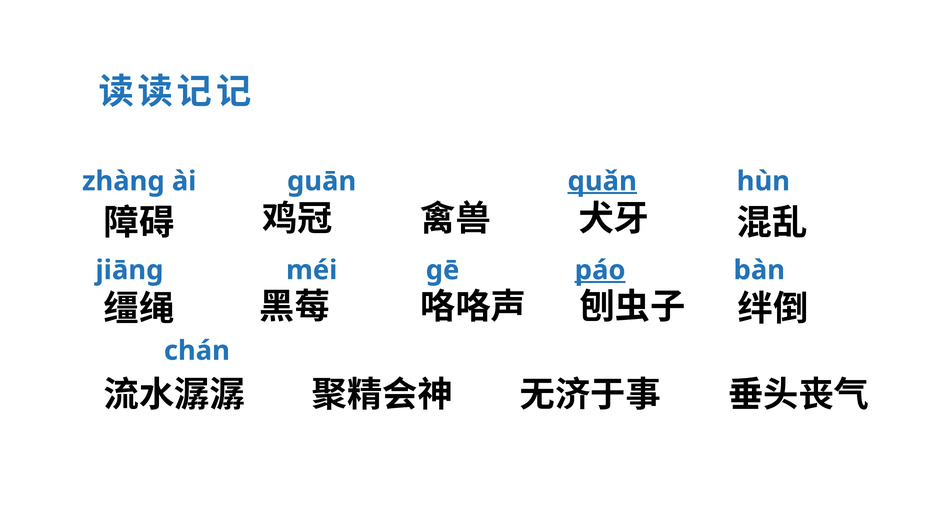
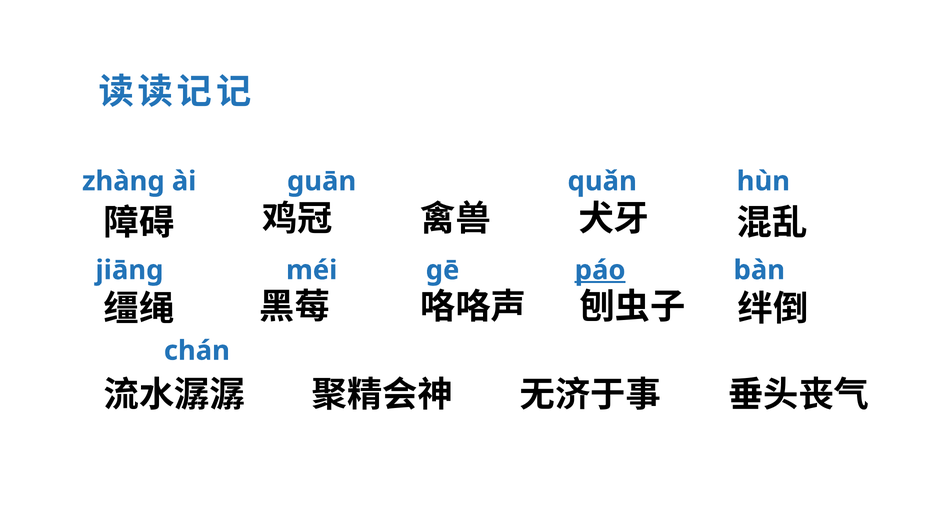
quǎn underline: present -> none (602, 182)
